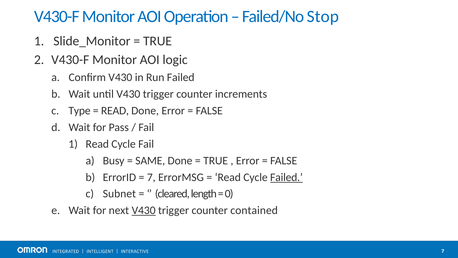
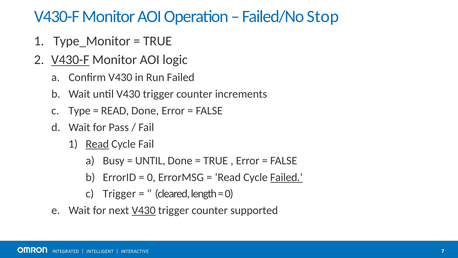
Slide_Monitor: Slide_Monitor -> Type_Monitor (92, 41)
V430-F underline: none -> present (70, 60)
Read underline: none -> present (97, 144)
SAME: SAME -> UNTIL (150, 160)
7: 7 -> 0 (151, 177)
Subnet: Subnet -> Trigger (119, 194)
contained: contained -> supported (254, 210)
